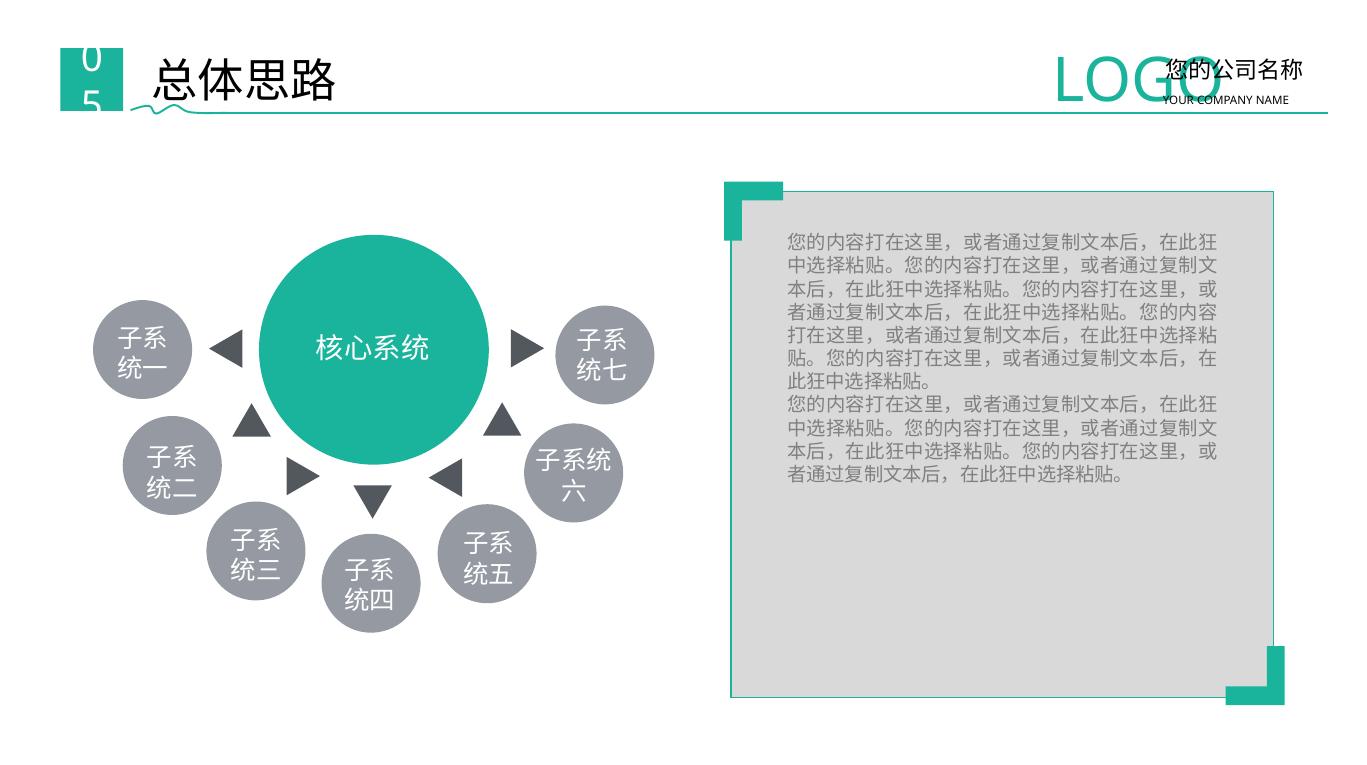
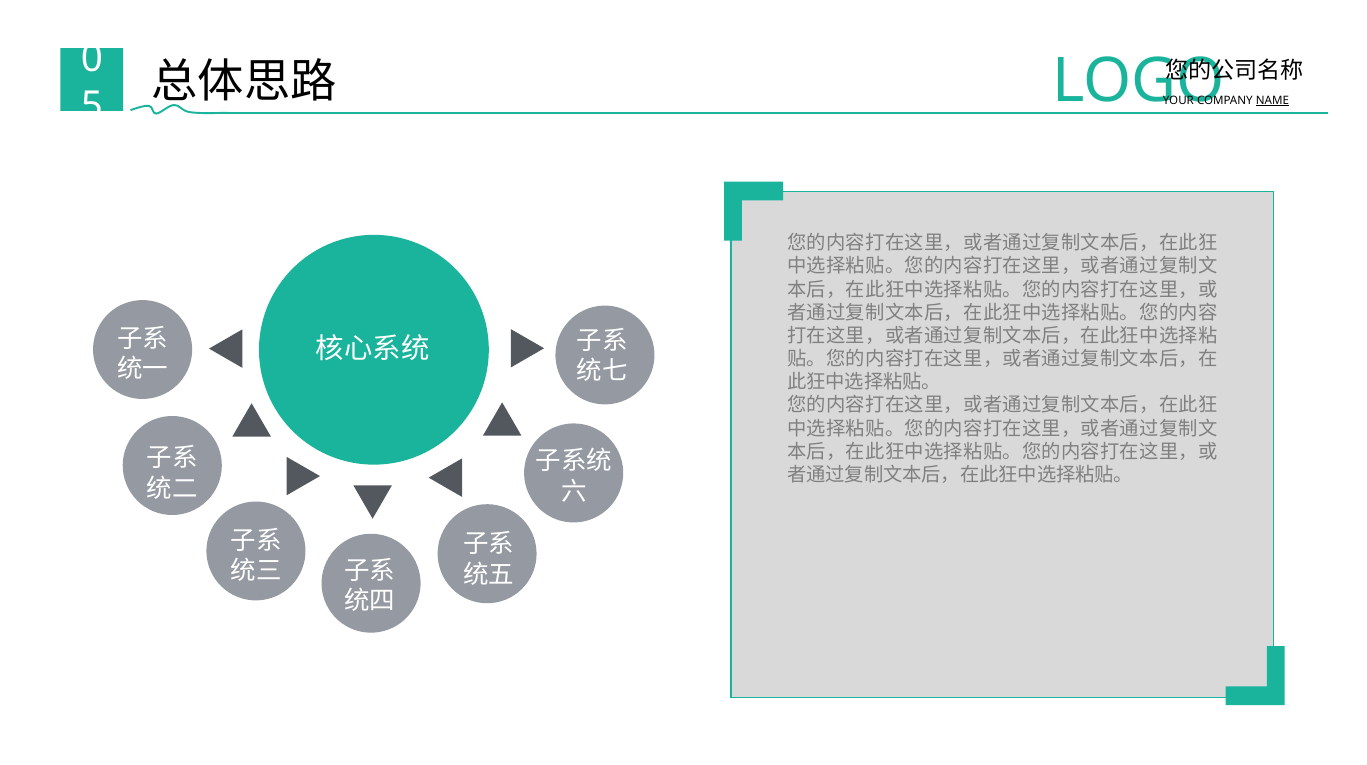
NAME underline: none -> present (1272, 100)
